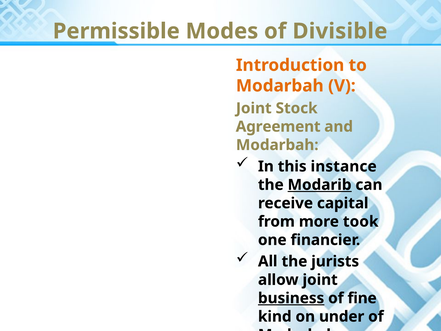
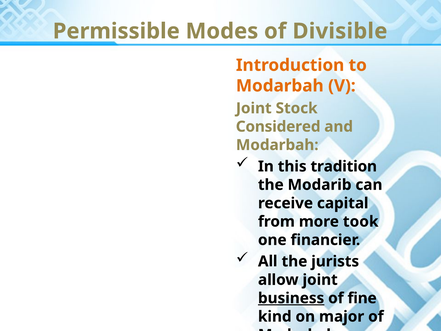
Agreement: Agreement -> Considered (278, 127)
instance: instance -> tradition (344, 166)
Modarib underline: present -> none (320, 185)
under: under -> major (342, 316)
